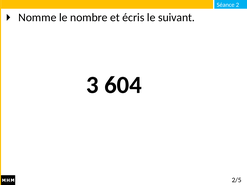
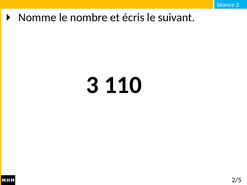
604: 604 -> 110 (123, 85)
